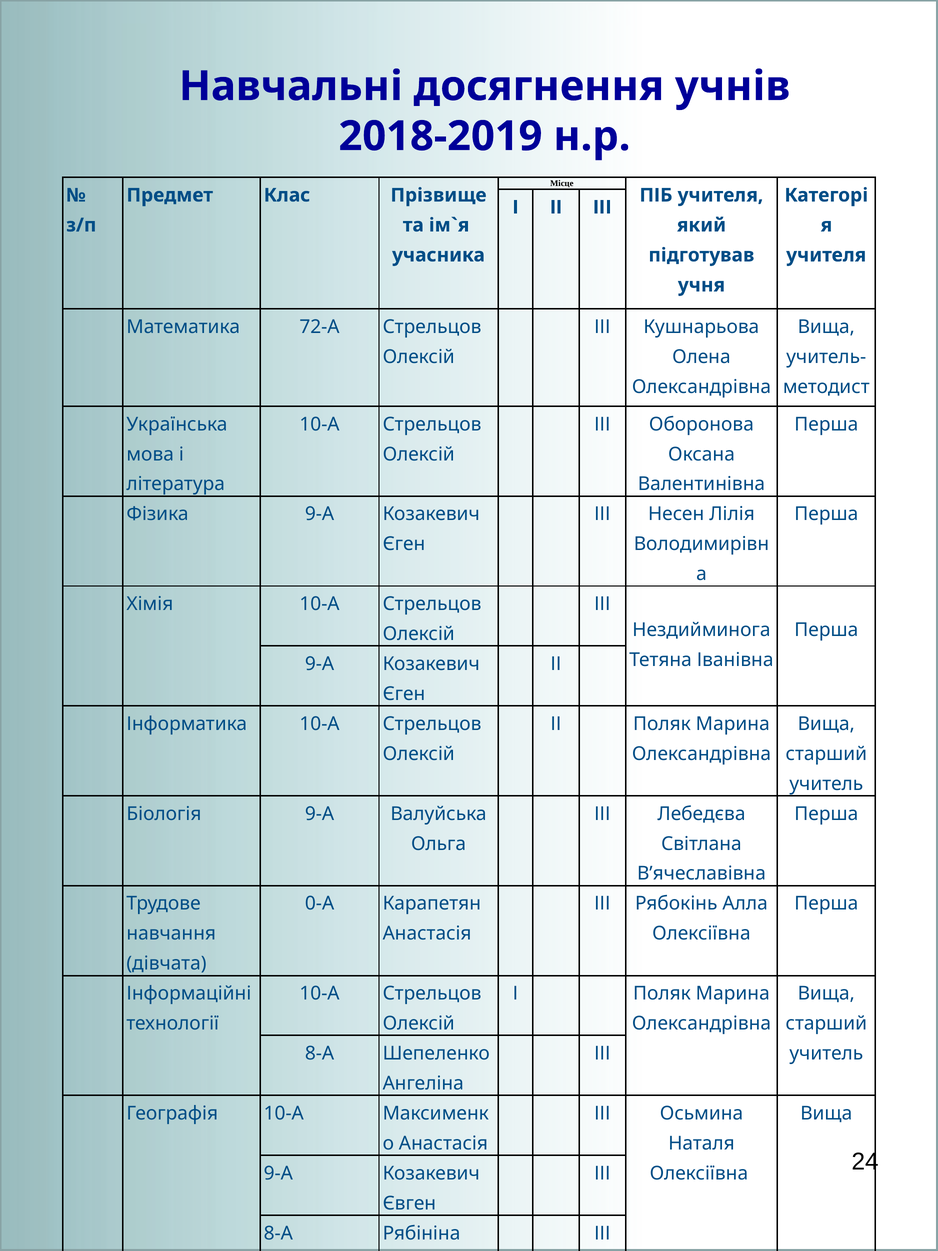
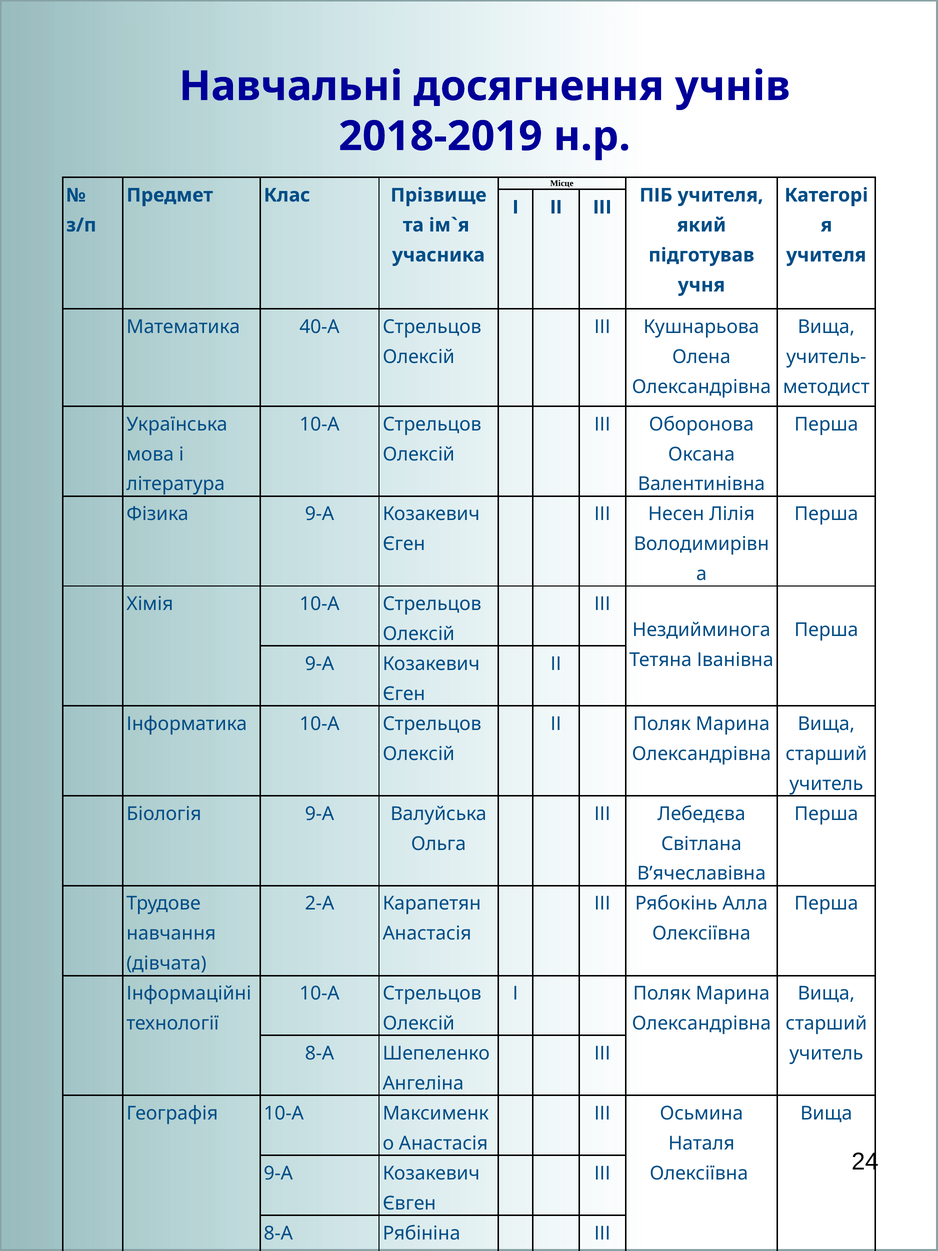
72-А: 72-А -> 40-А (319, 327)
0-А: 0-А -> 2-А (320, 903)
